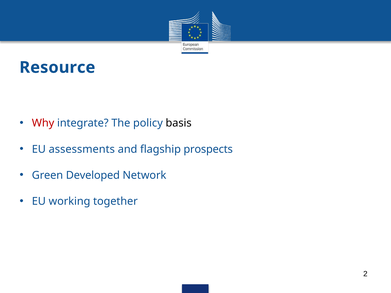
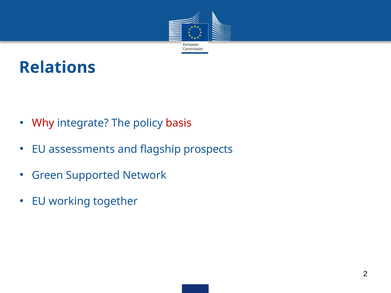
Resource: Resource -> Relations (57, 67)
basis colour: black -> red (179, 123)
Developed: Developed -> Supported (93, 175)
